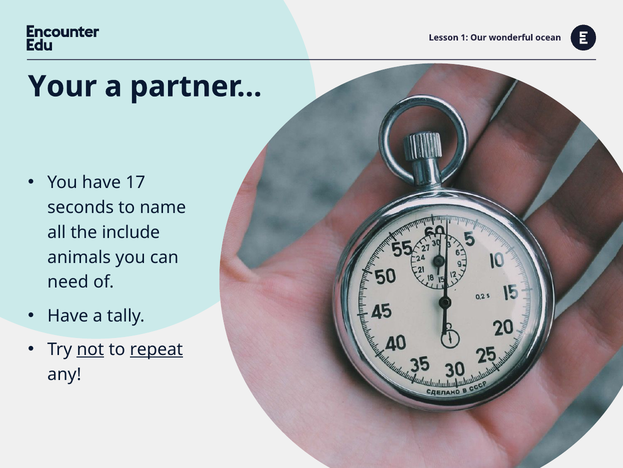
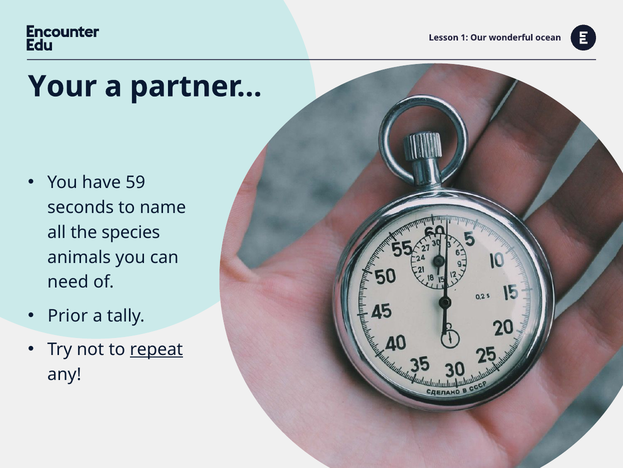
17: 17 -> 59 (135, 182)
include: include -> species (131, 232)
Have: Have -> Prior (68, 315)
not underline: present -> none (90, 349)
